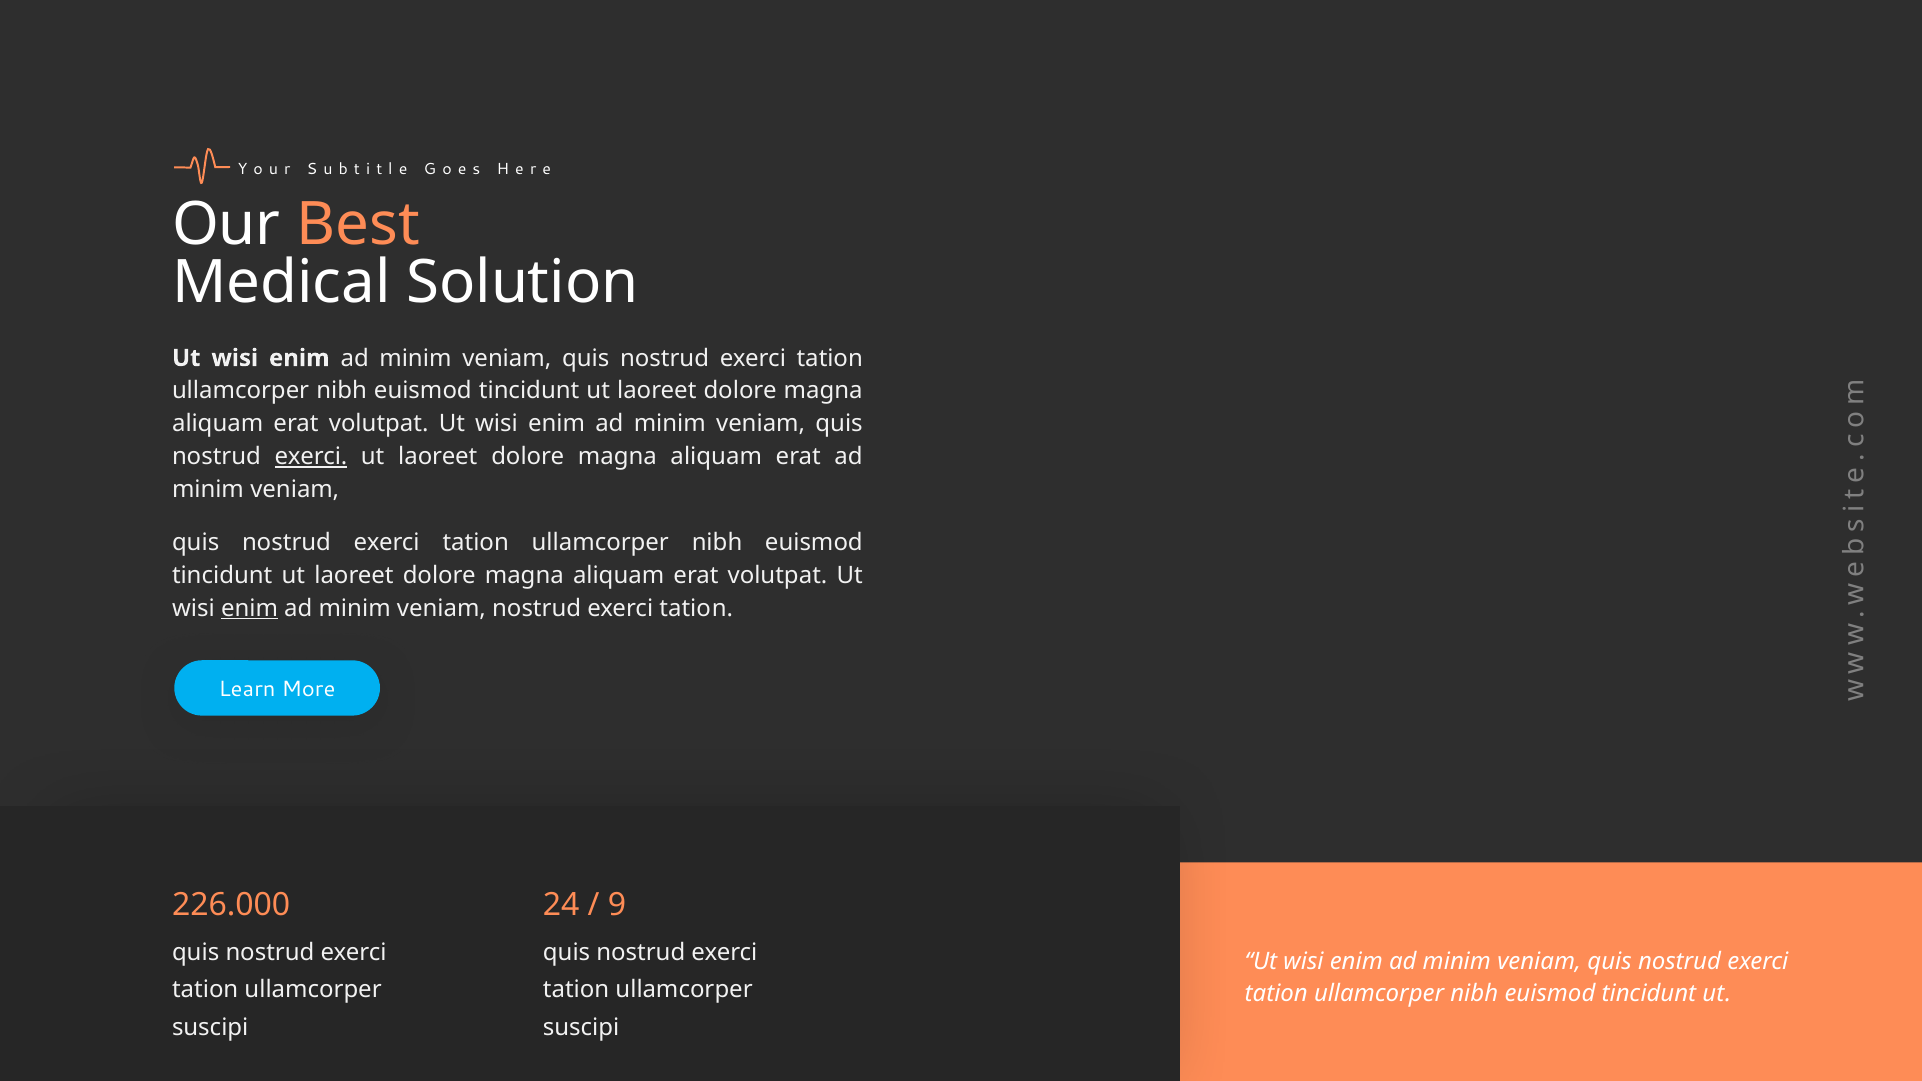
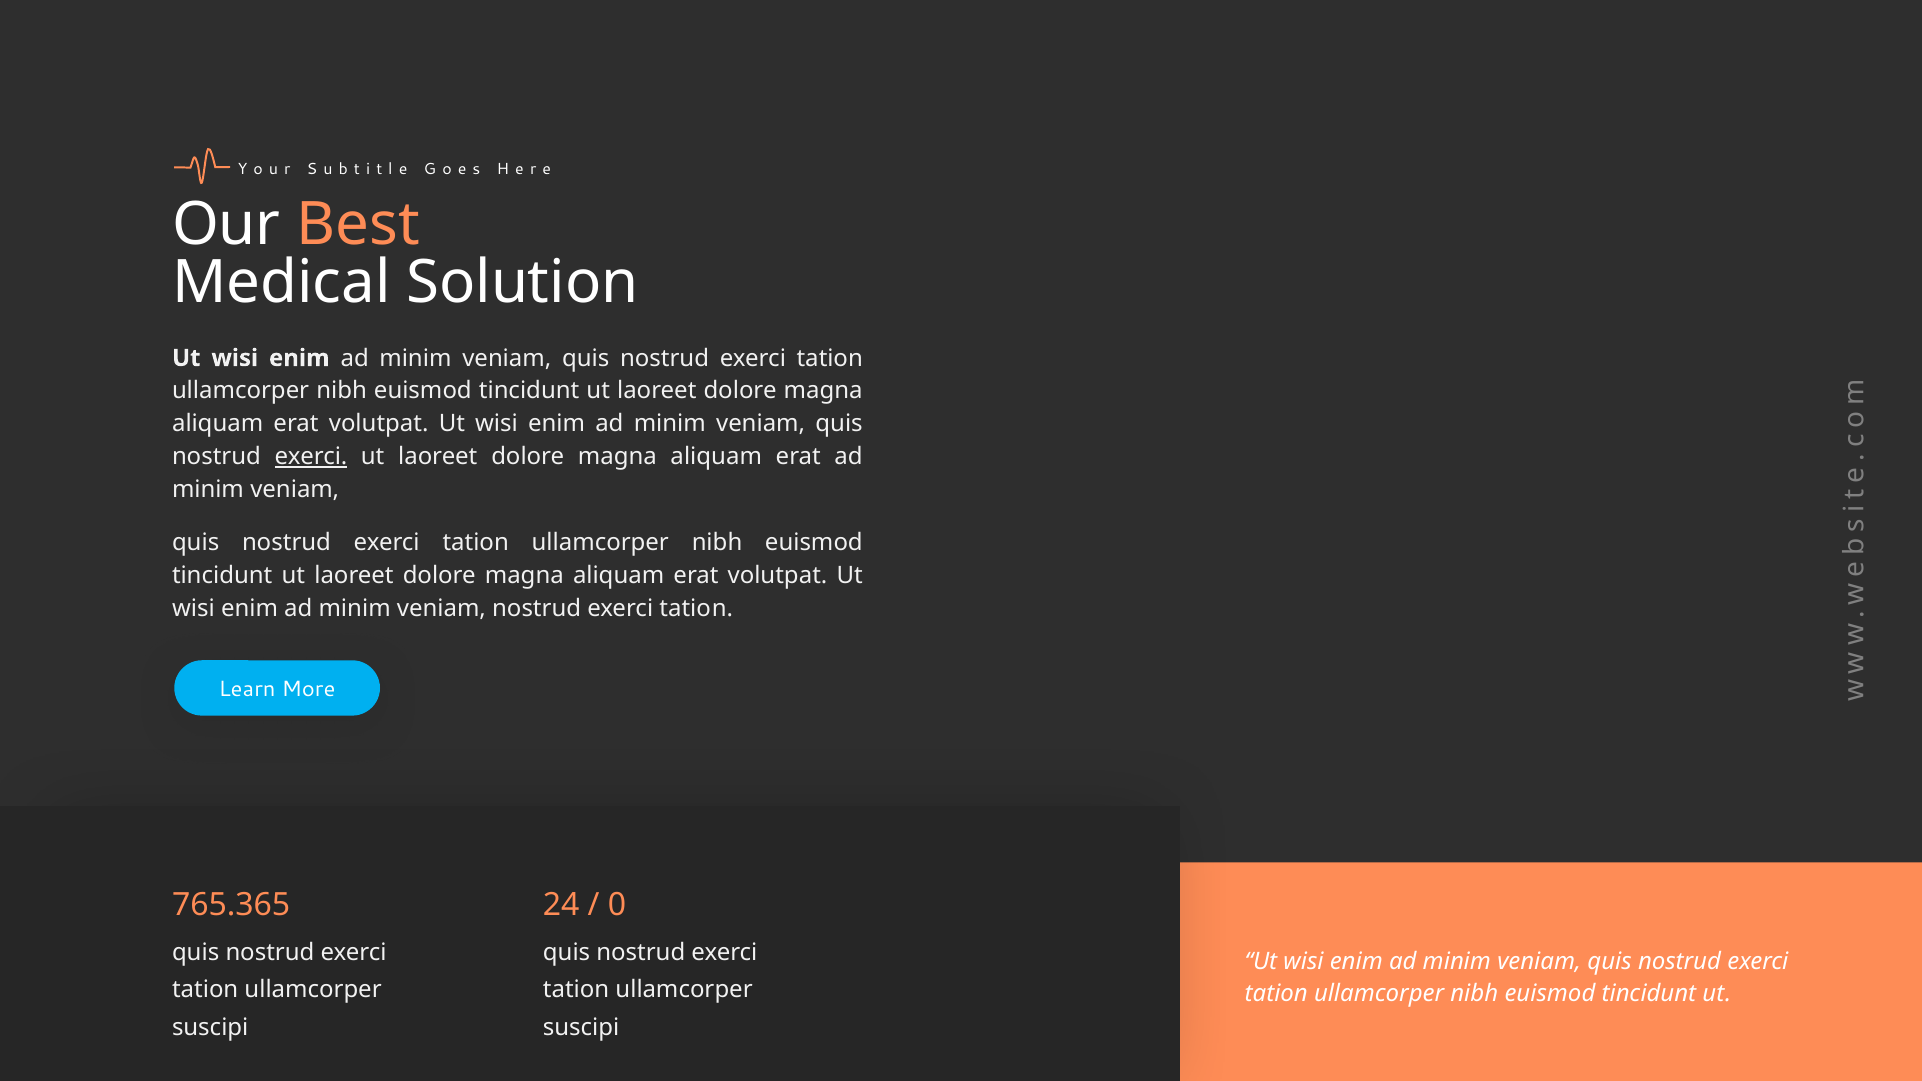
enim underline: present -> none (250, 608)
226.000: 226.000 -> 765.365 (231, 905)
9: 9 -> 0 (617, 905)
